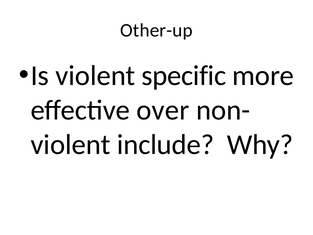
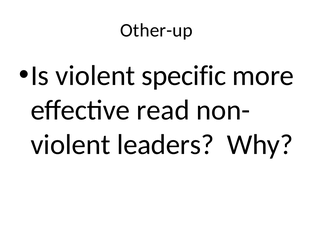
over: over -> read (163, 110)
include: include -> leaders (165, 144)
